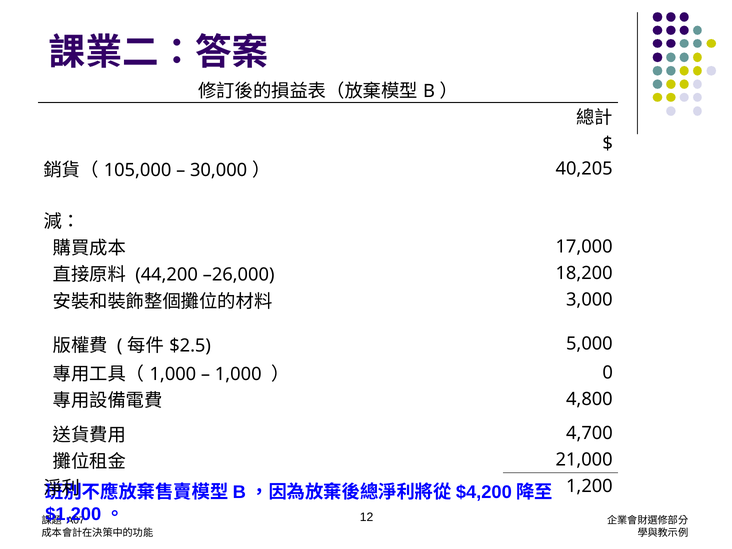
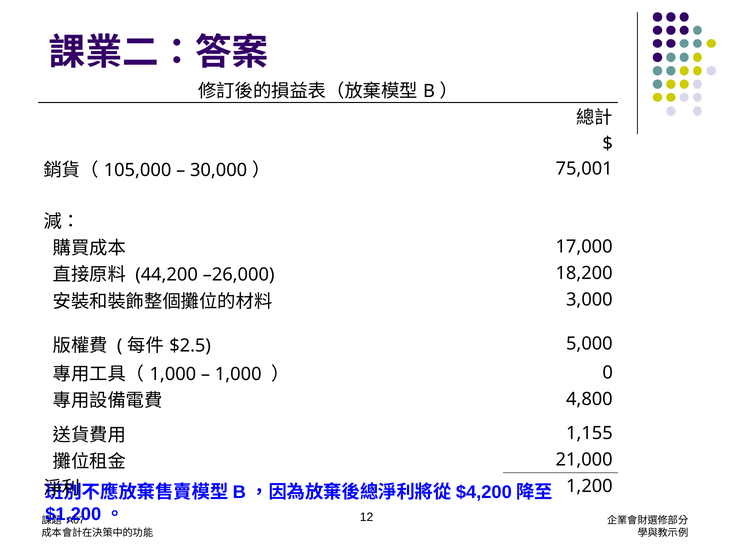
40,205: 40,205 -> 75,001 (584, 169)
4,700: 4,700 -> 1,155 (589, 433)
